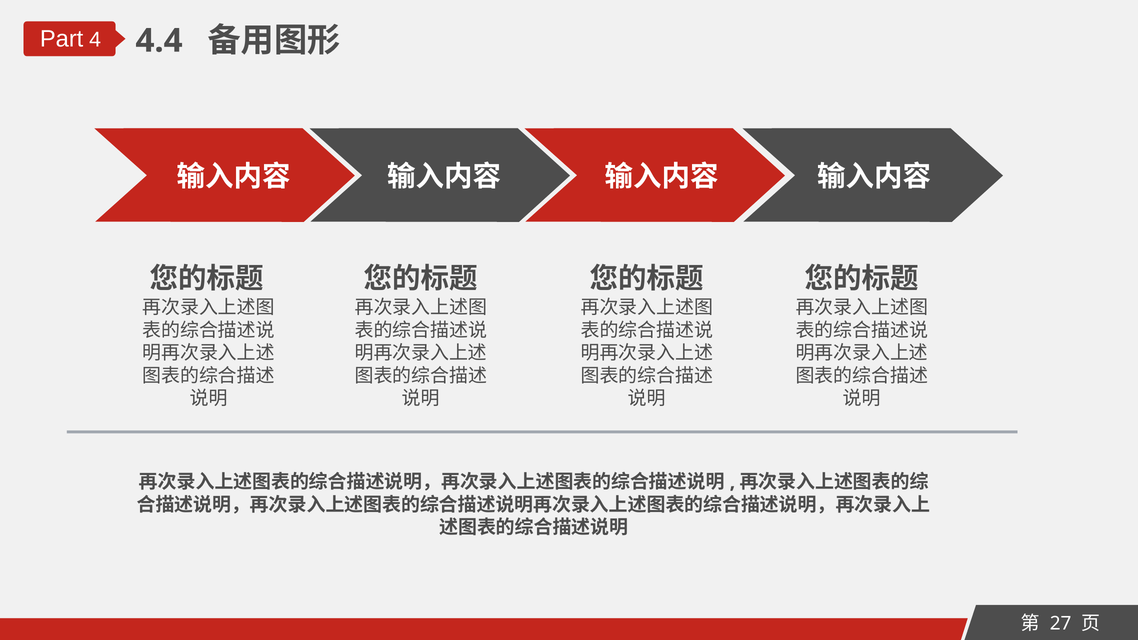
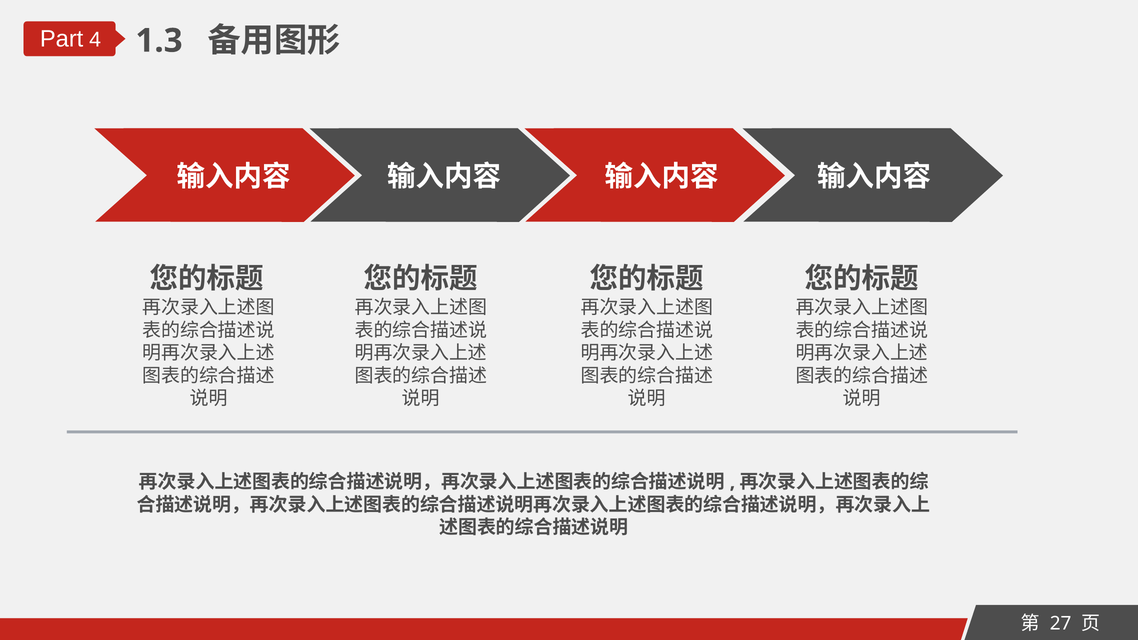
4.4: 4.4 -> 1.3 (159, 41)
